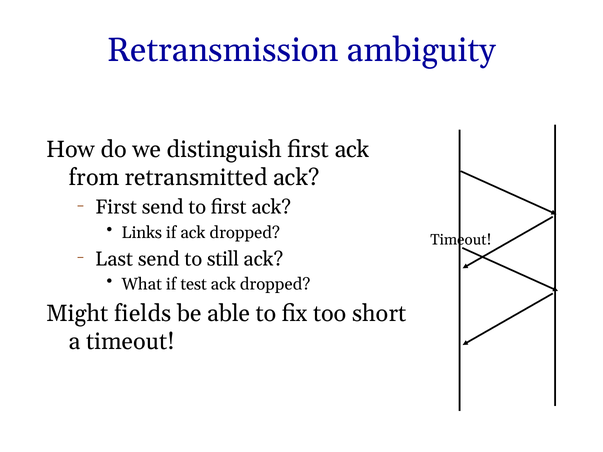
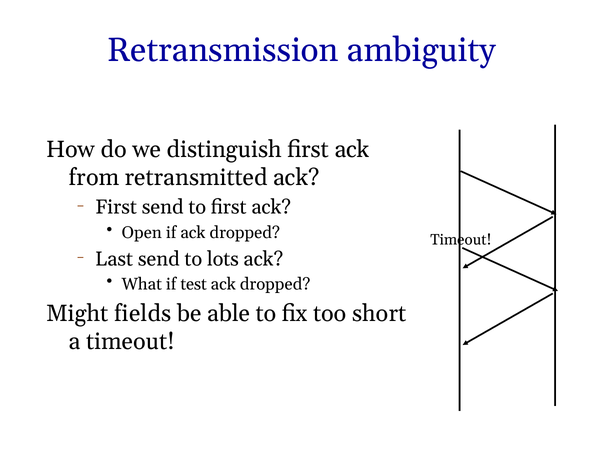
Links: Links -> Open (142, 233)
still: still -> lots (223, 259)
